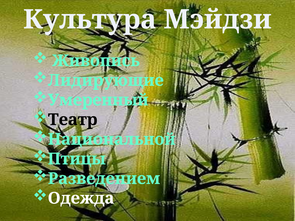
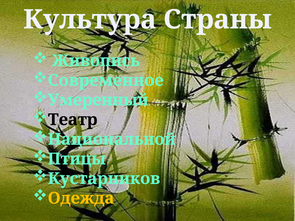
Мэйдзи: Мэйдзи -> Страны (218, 20)
Лидирующие: Лидирующие -> Современное (106, 80)
Разведением: Разведением -> Кустарников (104, 179)
Одежда colour: white -> yellow (81, 198)
